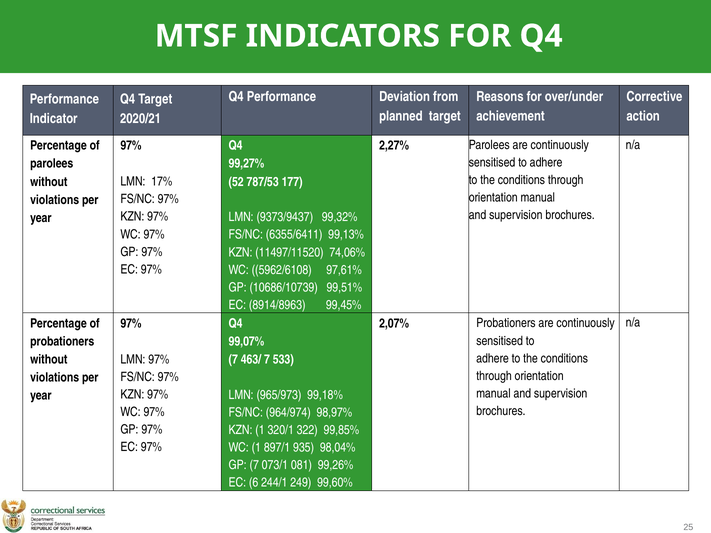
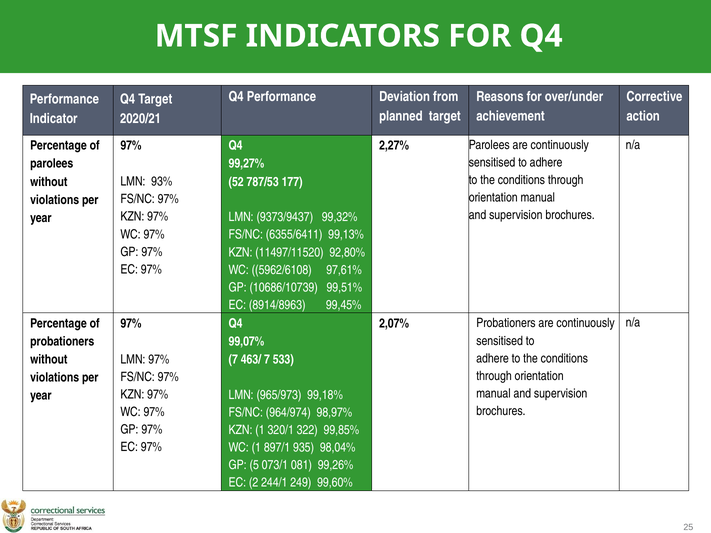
17%: 17% -> 93% (162, 182)
74,06%: 74,06% -> 92,80% (347, 252)
GP 7: 7 -> 5 (254, 465)
6: 6 -> 2 (254, 483)
